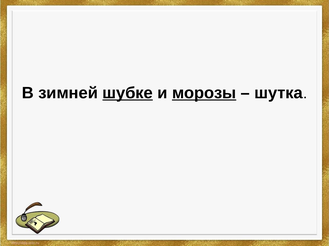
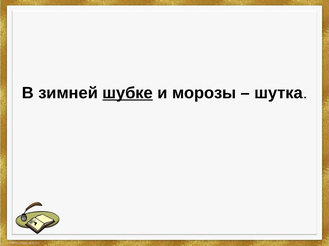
морозы underline: present -> none (204, 93)
